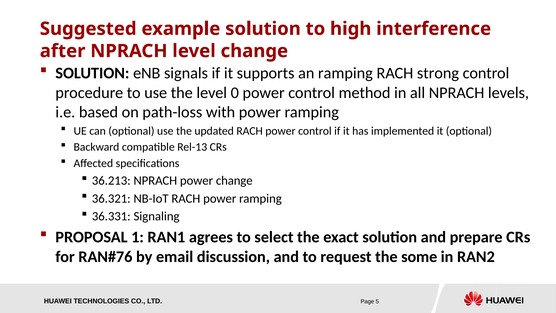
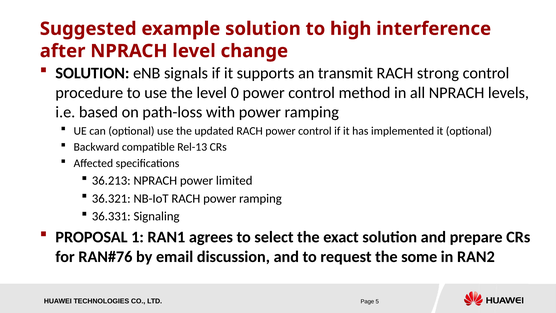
an ramping: ramping -> transmit (345, 73)
power change: change -> limited (234, 180)
